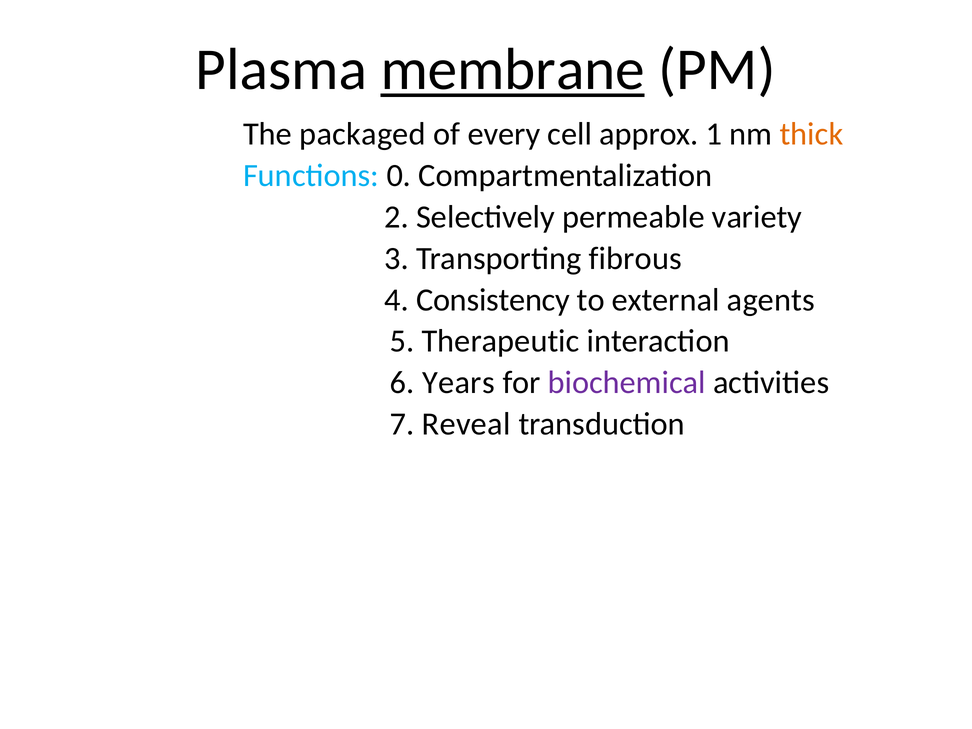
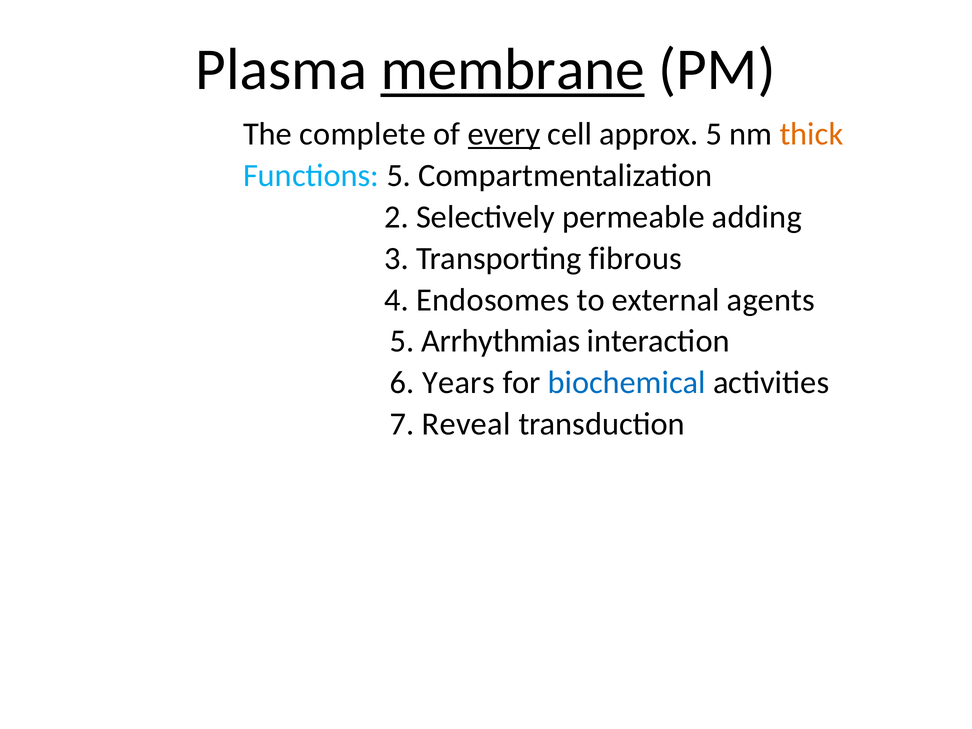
packaged: packaged -> complete (363, 134)
every underline: none -> present (504, 134)
approx 1: 1 -> 5 (714, 134)
Functions 0: 0 -> 5 (399, 176)
variety: variety -> adding (757, 217)
Consistency: Consistency -> Endosomes (493, 300)
Therapeutic: Therapeutic -> Arrhythmias (501, 341)
biochemical colour: purple -> blue (627, 383)
